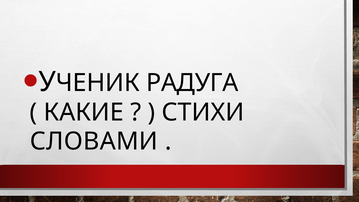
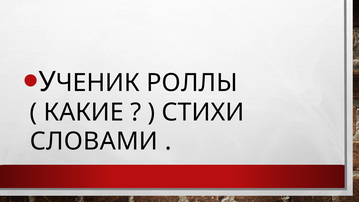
РАДУГА: РАДУГА -> РОЛЛЫ (192, 83)
